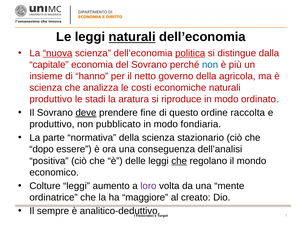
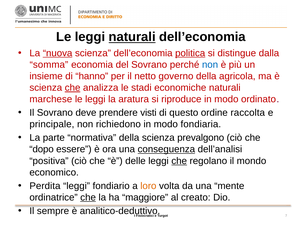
capitale: capitale -> somma (49, 65)
che underline: none -> present (73, 88)
costi: costi -> stadi (141, 88)
produttivo: produttivo -> marchese (51, 99)
stadi: stadi -> leggi (95, 99)
deve underline: present -> none (86, 113)
fine: fine -> visti (148, 113)
produttivo: produttivo -> principale (52, 125)
pubblicato: pubblicato -> richiedono (118, 125)
stazionario: stazionario -> prevalgono (201, 138)
conseguenza underline: none -> present (166, 150)
Colture: Colture -> Perdita (45, 186)
aumento: aumento -> fondiario (111, 186)
loro colour: purple -> orange (148, 186)
che underline: none -> present (88, 198)
